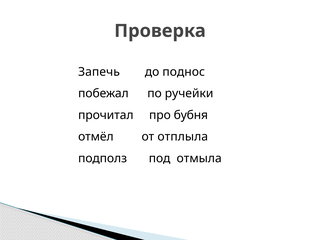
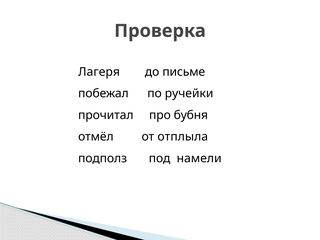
Запечь: Запечь -> Лагеря (99, 72)
поднос: поднос -> письме (184, 72)
отмыла: отмыла -> намели (199, 158)
